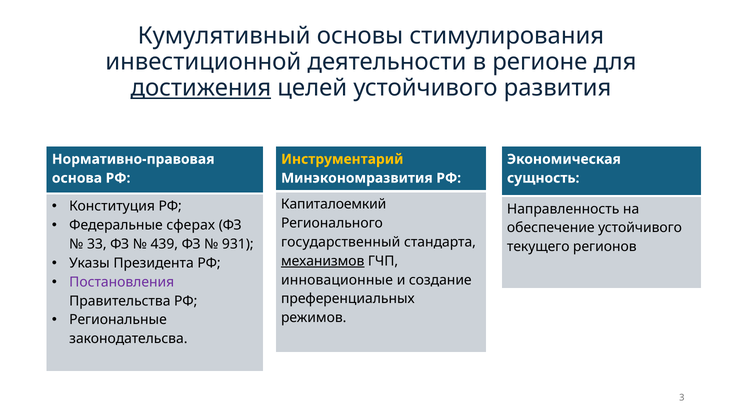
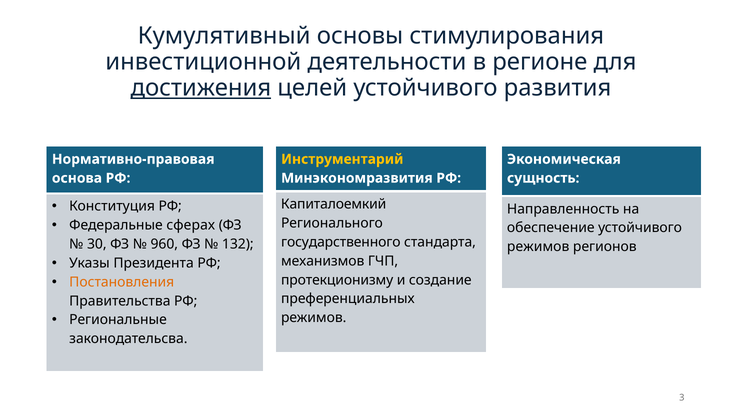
государственный: государственный -> государственного (341, 242)
33: 33 -> 30 (97, 244)
439: 439 -> 960 (164, 244)
931: 931 -> 132 (238, 244)
текущего: текущего -> режимов (538, 247)
механизмов underline: present -> none (323, 261)
Постановления colour: purple -> orange (122, 282)
инновационные: инновационные -> протекционизму (337, 280)
